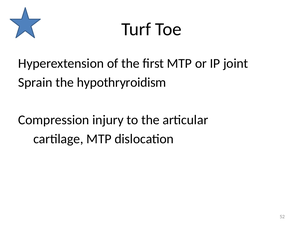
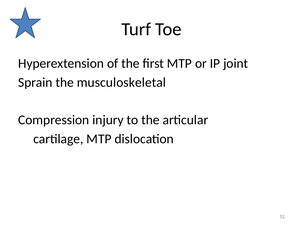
hypothryroidism: hypothryroidism -> musculoskeletal (121, 82)
